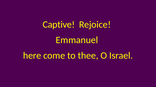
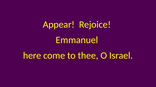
Captive: Captive -> Appear (59, 25)
